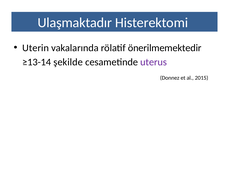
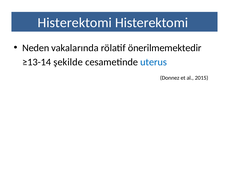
Ulaşmaktadır: Ulaşmaktadır -> Histerektomi (75, 23)
Uterin: Uterin -> Neden (36, 48)
uterus colour: purple -> blue (154, 62)
